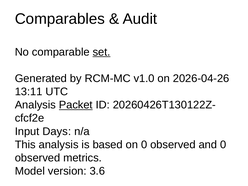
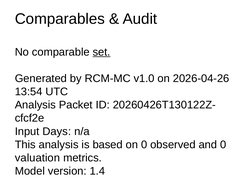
13:11: 13:11 -> 13:54 (29, 92)
Packet underline: present -> none (76, 105)
observed: observed -> valuation (37, 158)
3.6: 3.6 -> 1.4 (97, 171)
